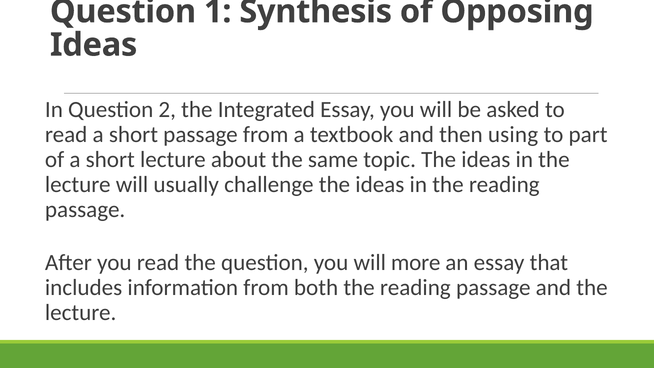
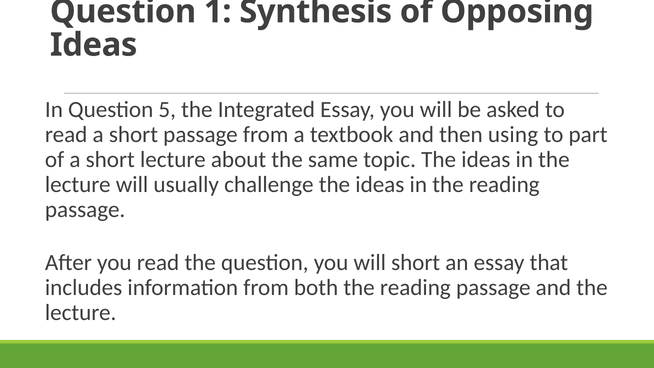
2: 2 -> 5 (167, 110)
will more: more -> short (416, 262)
